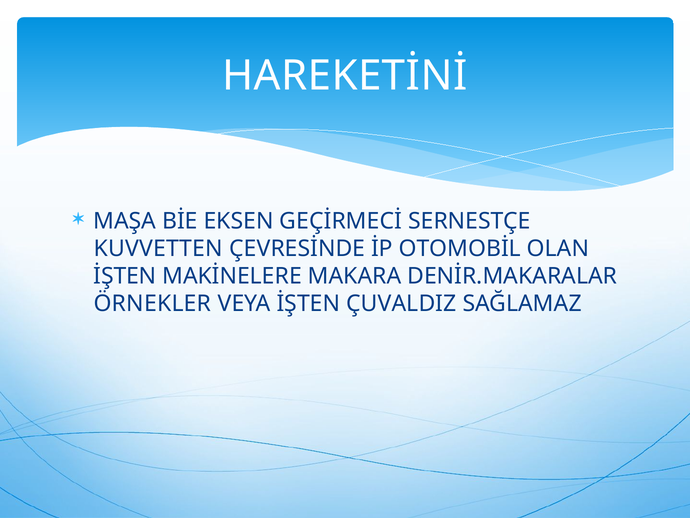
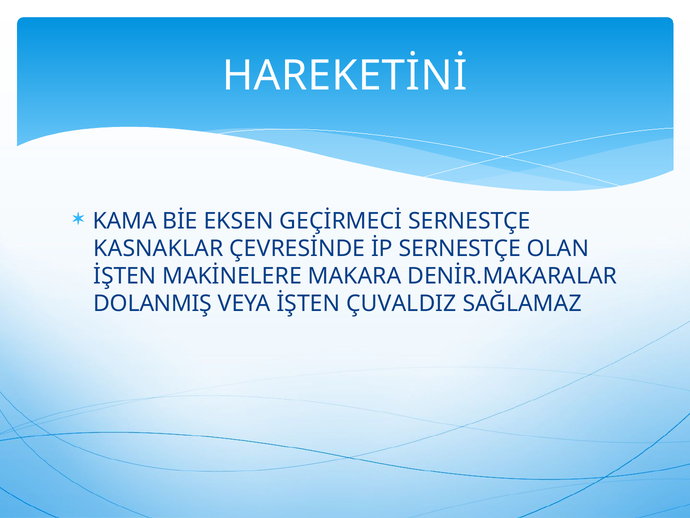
MAŞA: MAŞA -> KAMA (125, 221)
KUVVETTEN: KUVVETTEN -> KASNAKLAR (158, 248)
İP OTOMOBİL: OTOMOBİL -> SERNESTÇE (460, 248)
ÖRNEKLER: ÖRNEKLER -> DOLANMIŞ (153, 304)
